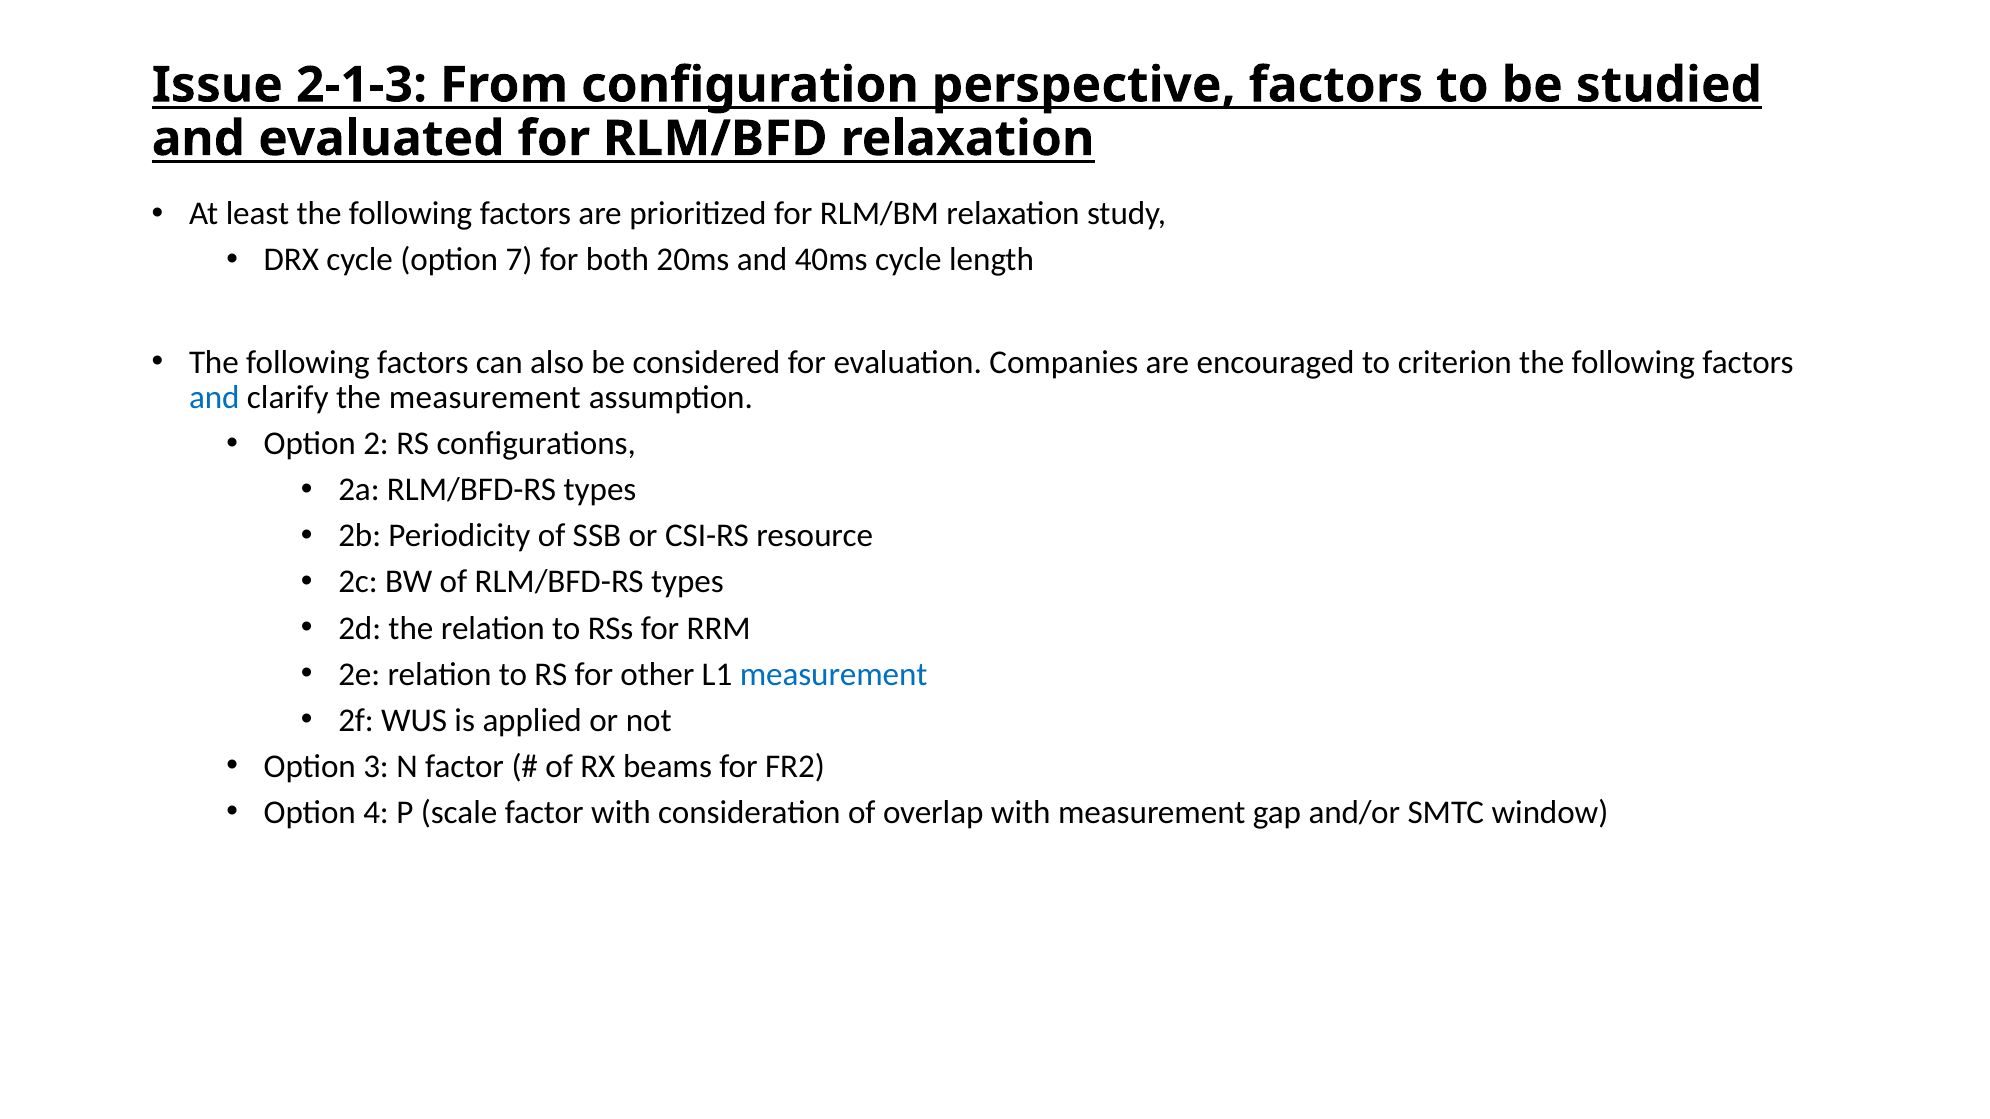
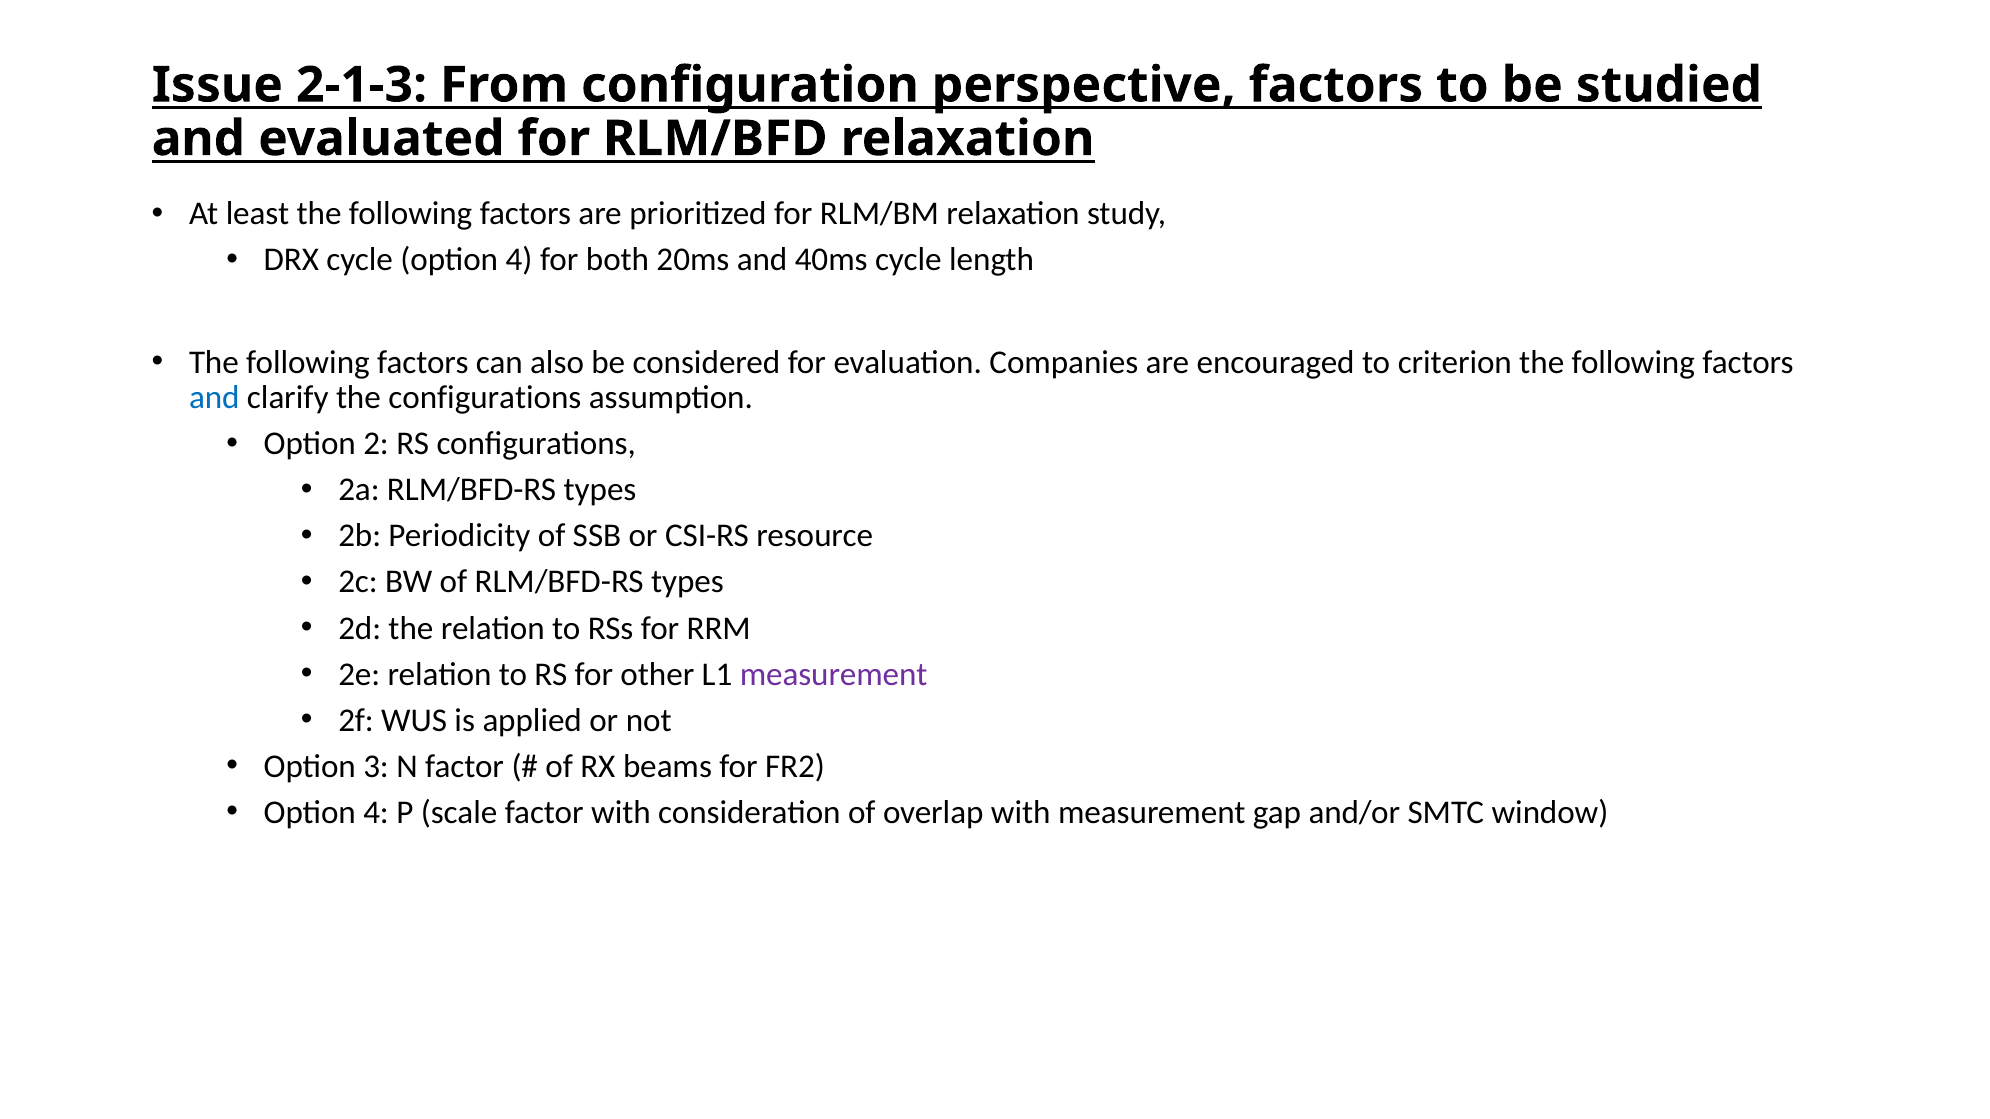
cycle option 7: 7 -> 4 (519, 260)
the measurement: measurement -> configurations (485, 398)
measurement colour: blue -> purple (834, 674)
